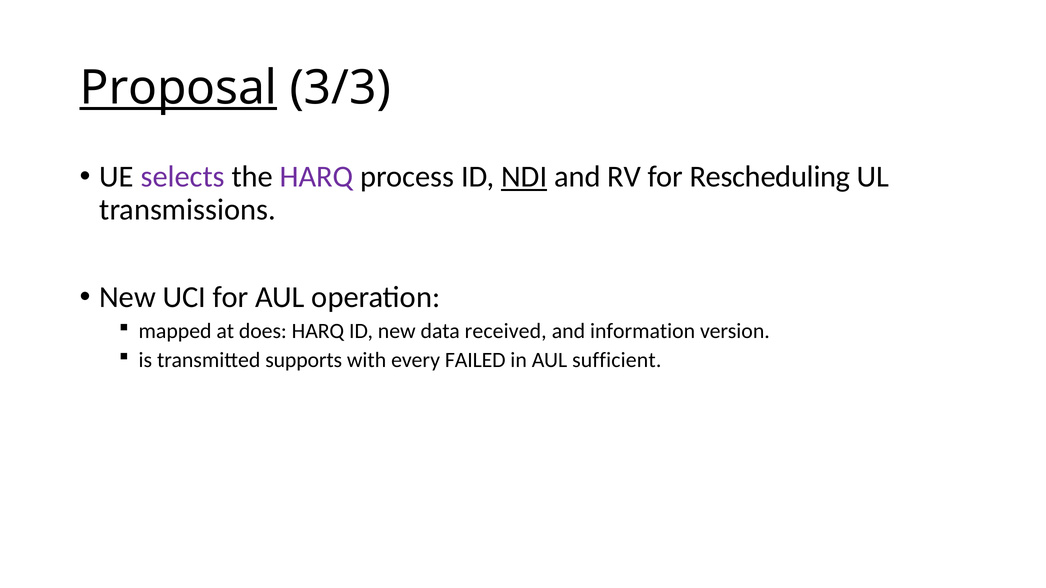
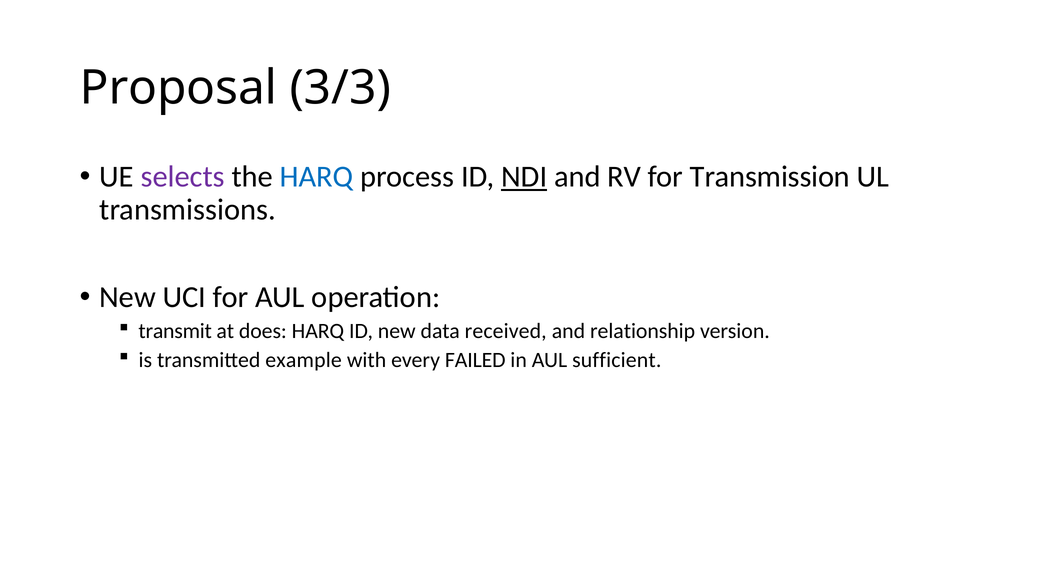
Proposal underline: present -> none (179, 88)
HARQ colour: purple -> blue (317, 177)
Rescheduling: Rescheduling -> Transmission (770, 177)
mapped: mapped -> transmit (175, 331)
information: information -> relationship (643, 331)
supports: supports -> example (304, 360)
